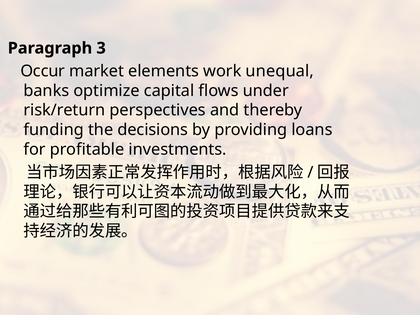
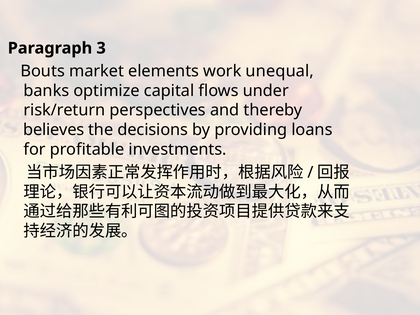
Occur: Occur -> Bouts (43, 71)
funding: funding -> believes (54, 130)
